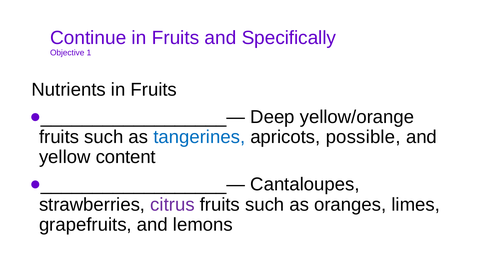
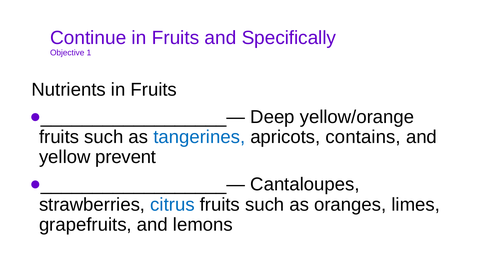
possible: possible -> contains (363, 137)
content: content -> prevent (126, 157)
citrus colour: purple -> blue (172, 204)
